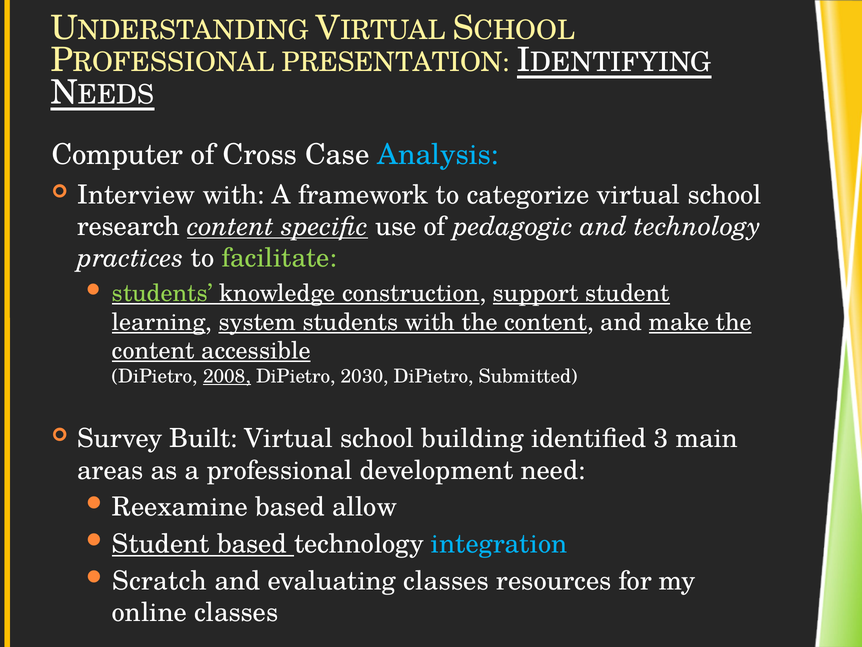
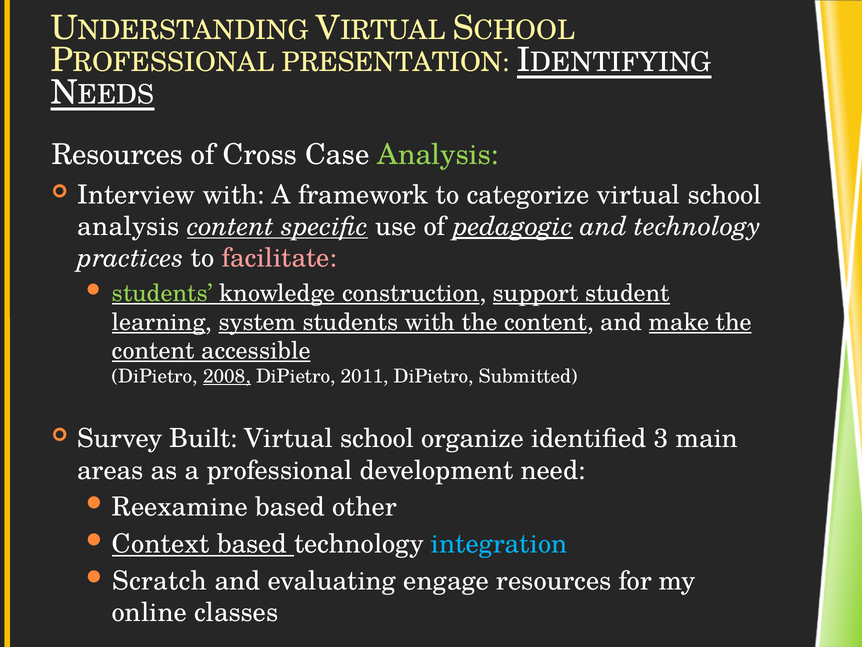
Computer: Computer -> Resources (117, 155)
Analysis colour: light blue -> light green (438, 155)
research: research -> analysis (129, 226)
pedagogic underline: none -> present (513, 226)
facilitate colour: light green -> pink (279, 258)
2030: 2030 -> 2011 (365, 376)
building: building -> organize (473, 438)
allow: allow -> other (365, 507)
Student: Student -> Context (161, 544)
evaluating classes: classes -> engage (446, 581)
